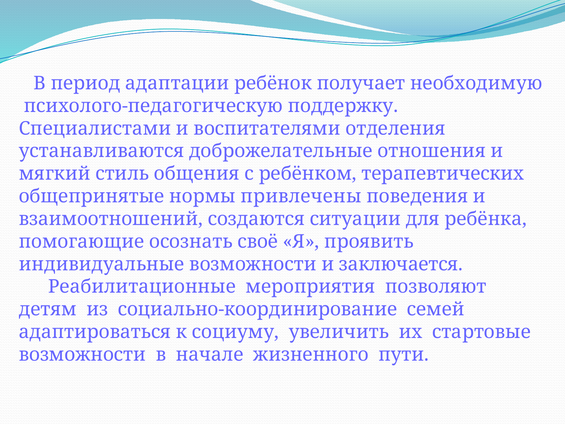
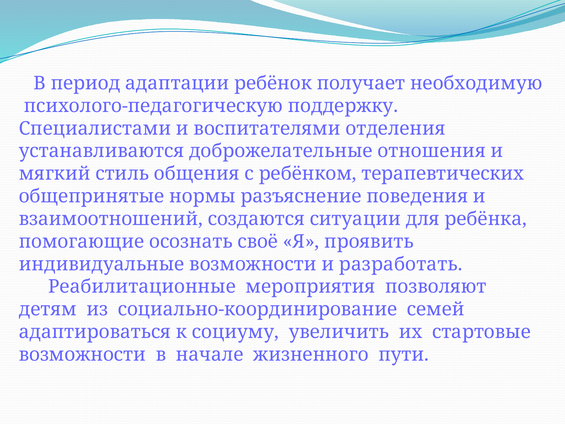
привлечены: привлечены -> разъяснение (301, 196)
заключается: заключается -> разработать (401, 264)
